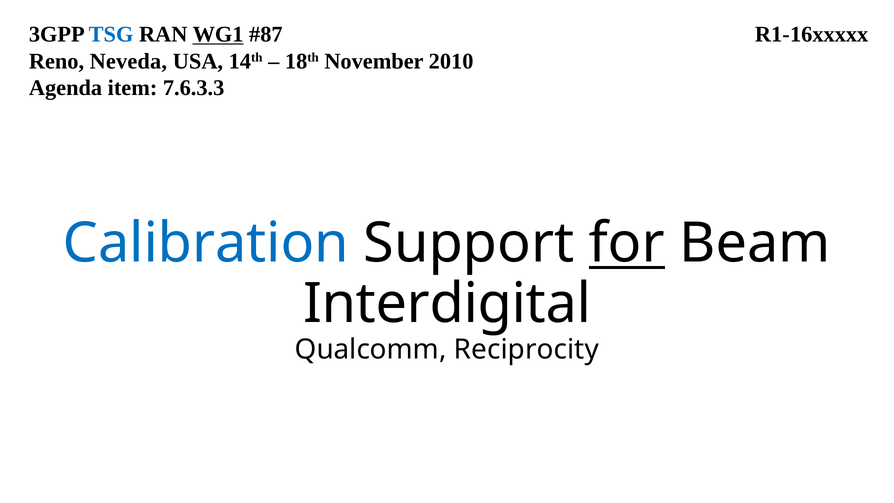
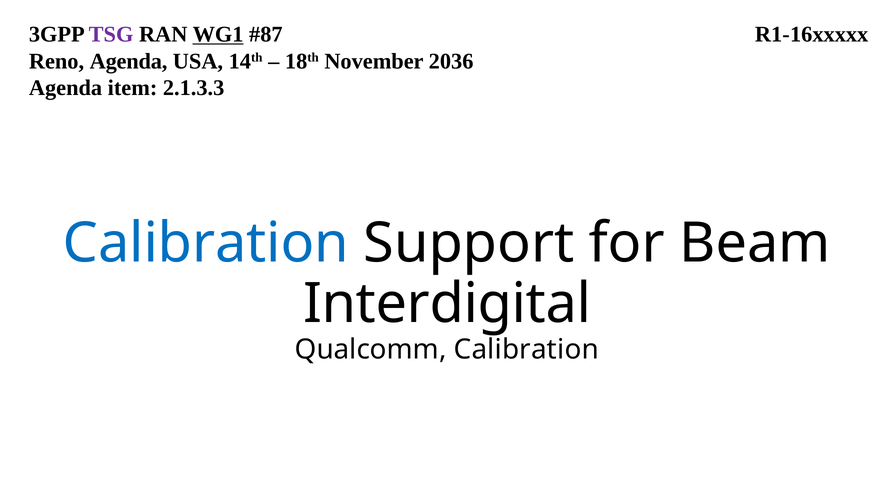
TSG colour: blue -> purple (111, 34)
Reno Neveda: Neveda -> Agenda (129, 61)
2010: 2010 -> 2036 (451, 61)
7.6.3.3: 7.6.3.3 -> 2.1.3.3 (194, 88)
for underline: present -> none (627, 243)
Qualcomm Reciprocity: Reciprocity -> Calibration (526, 349)
